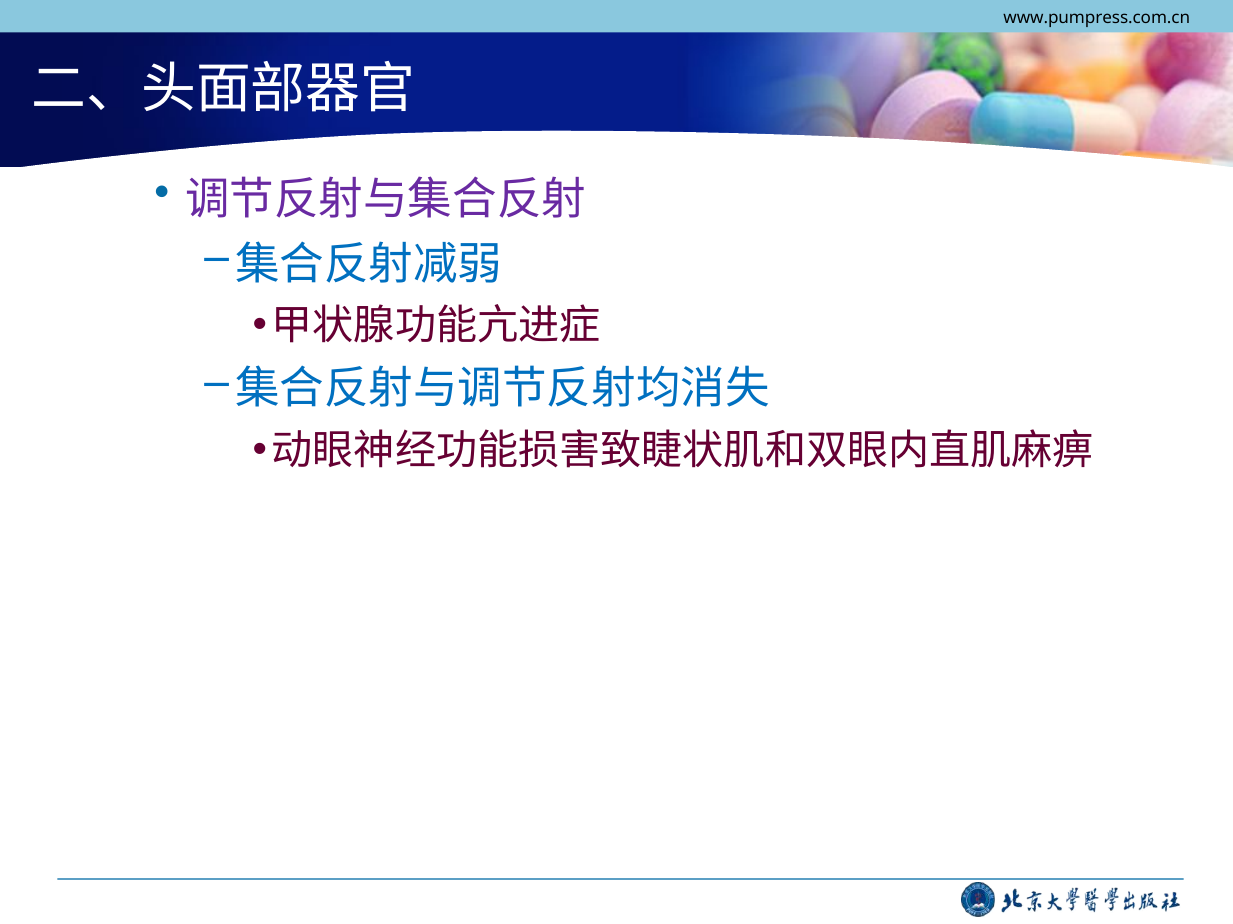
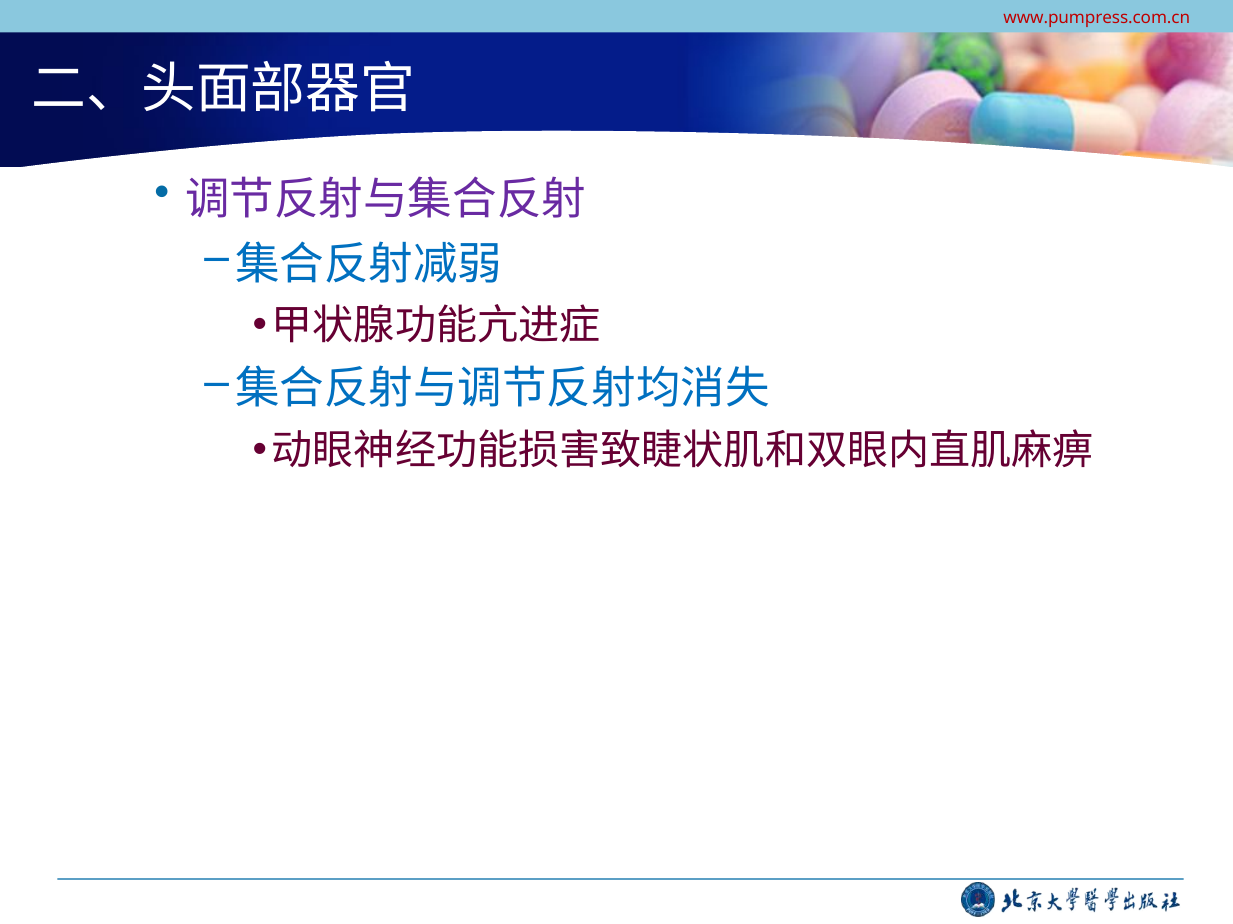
www.pumpress.com.cn colour: black -> red (1097, 18)
